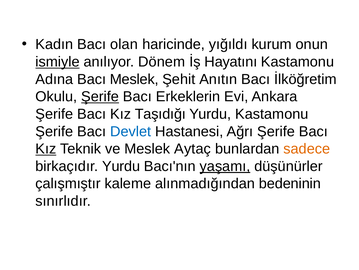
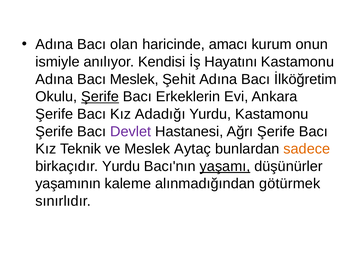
Kadın: Kadın -> Adına (54, 44)
yığıldı: yığıldı -> amacı (228, 44)
ismiyle underline: present -> none (57, 62)
Dönem: Dönem -> Kendisi (162, 62)
Şehit Anıtın: Anıtın -> Adına (218, 79)
Taşıdığı: Taşıdığı -> Adadığı (160, 114)
Devlet colour: blue -> purple (131, 131)
Kız underline: present -> none (46, 148)
çalışmıştır: çalışmıştır -> yaşamının (68, 183)
bedeninin: bedeninin -> götürmek (290, 183)
